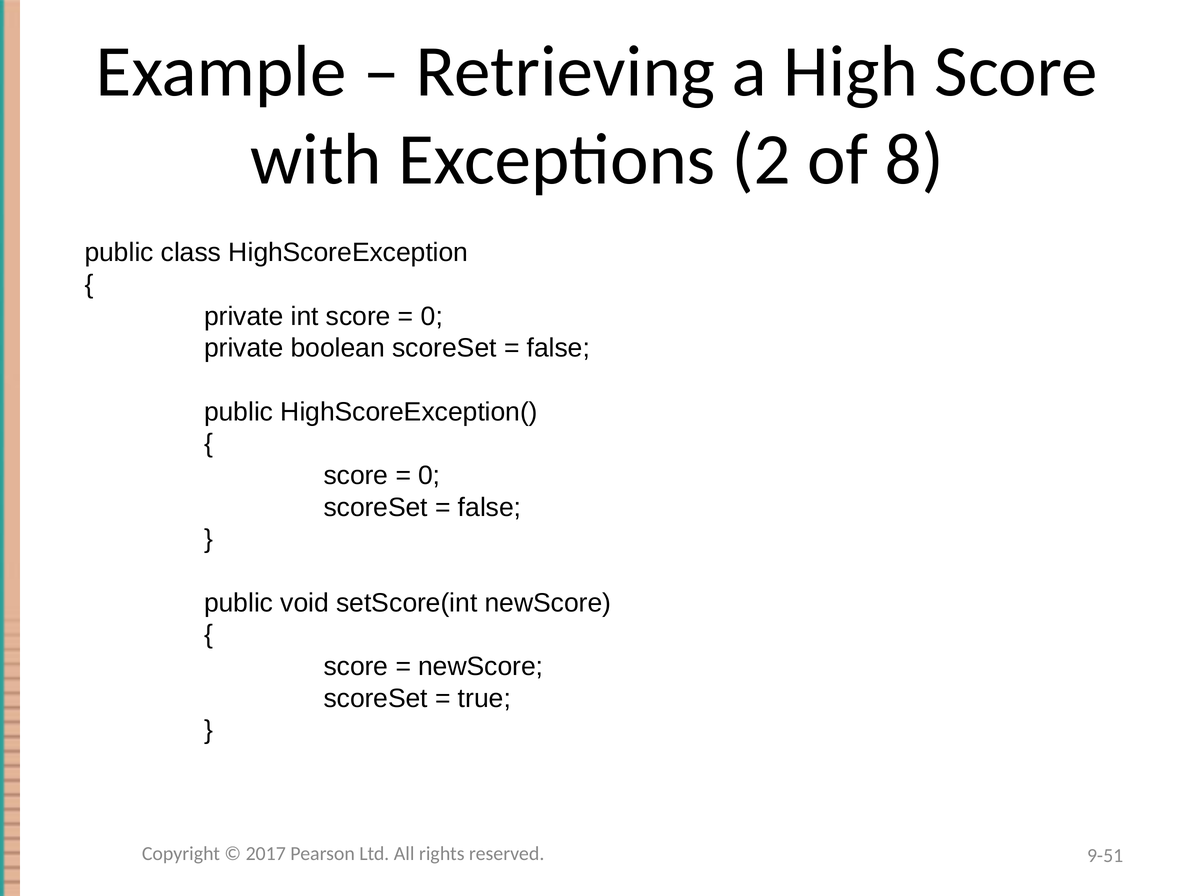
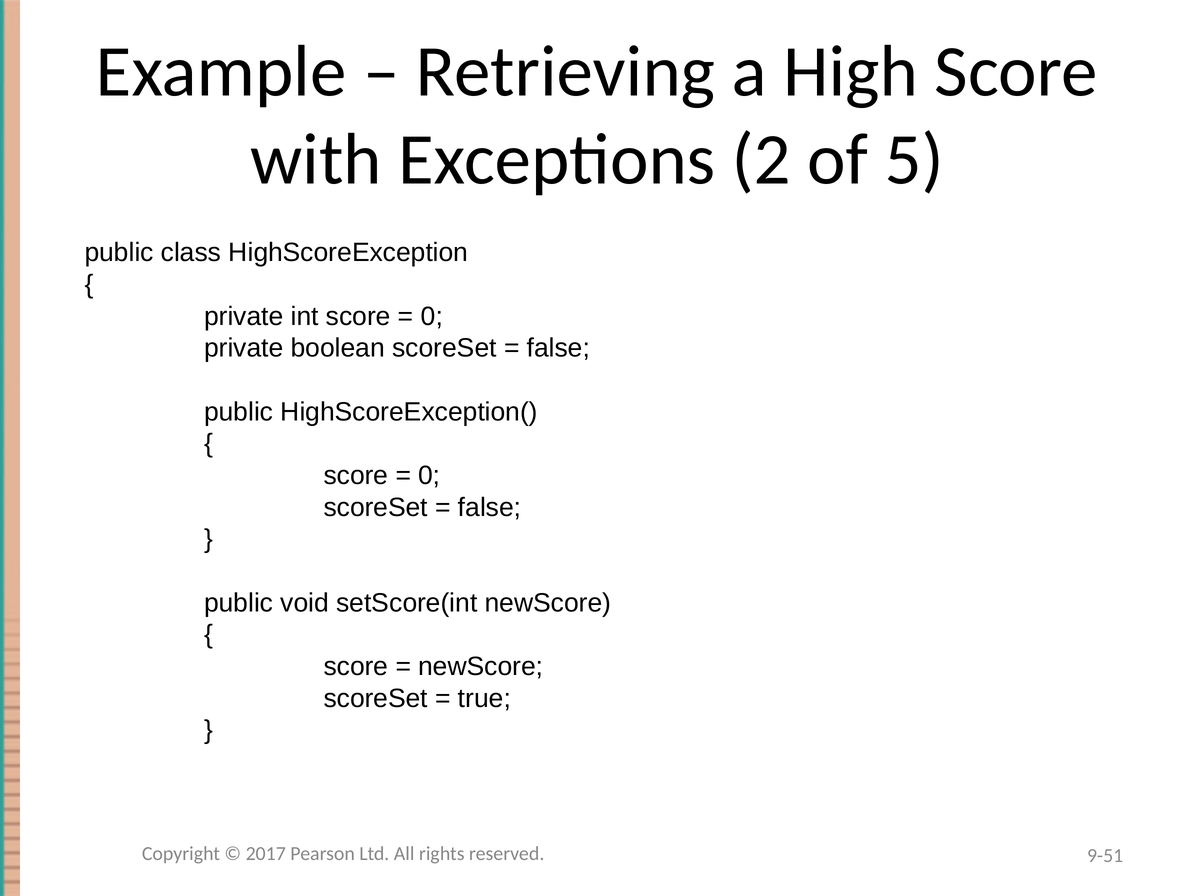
8: 8 -> 5 (914, 159)
